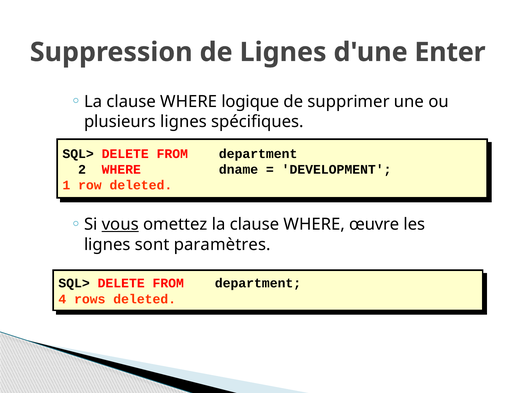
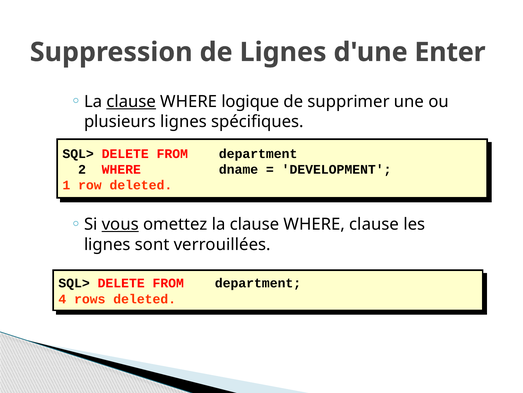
clause underline: none -> present (131, 101)
WHERE œuvre: œuvre -> clause (374, 224)
paramètres: paramètres -> verrouillées (222, 244)
